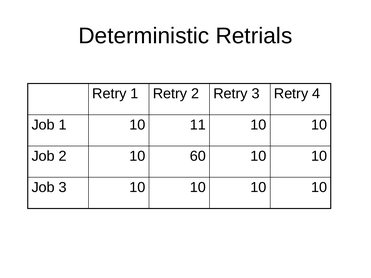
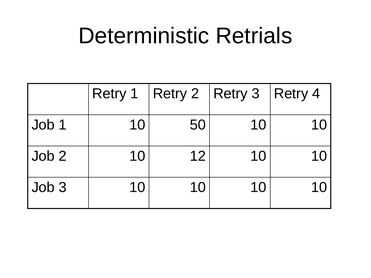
11: 11 -> 50 (198, 125)
60: 60 -> 12 (198, 156)
